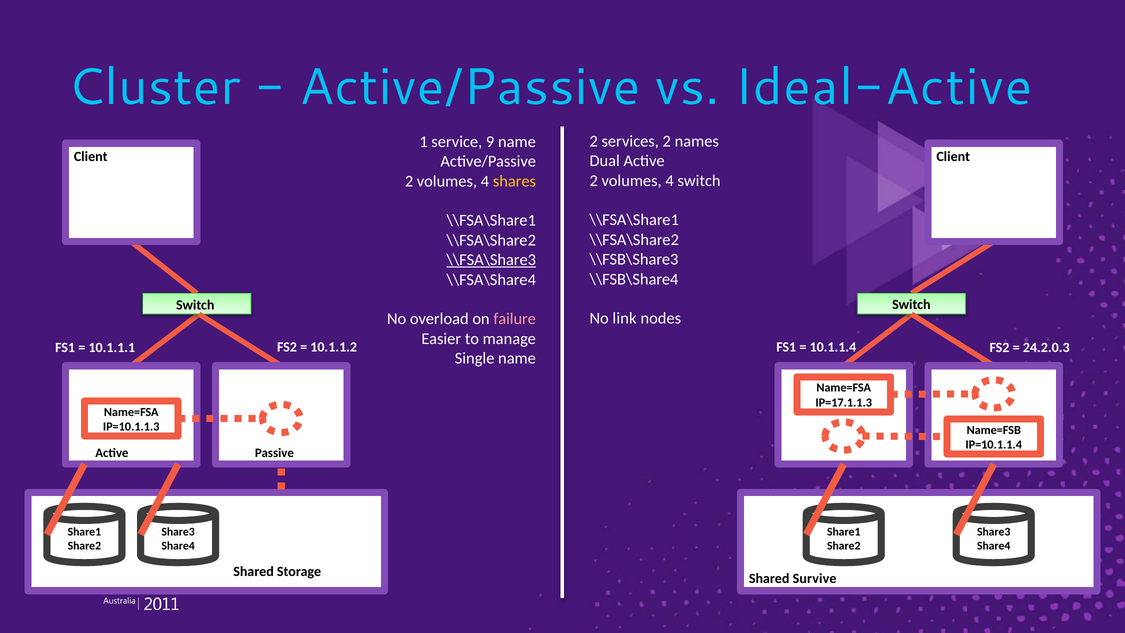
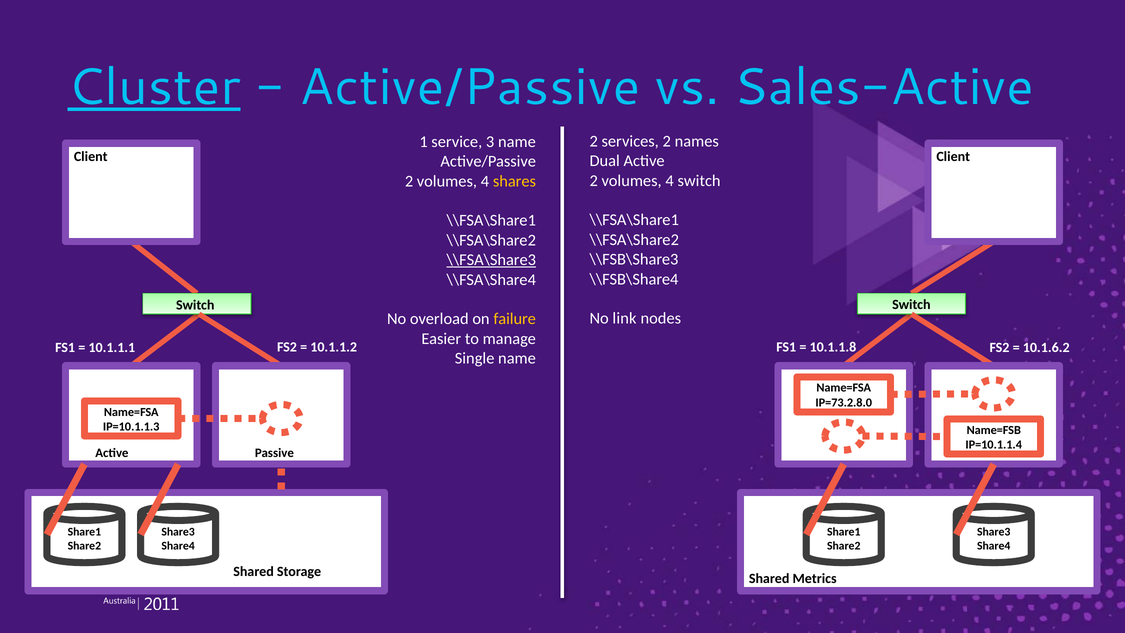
Cluster underline: none -> present (154, 87)
Ideal-Active: Ideal-Active -> Sales-Active (884, 87)
9: 9 -> 3 (490, 142)
failure colour: pink -> yellow (515, 319)
10.1.1.4: 10.1.1.4 -> 10.1.1.8 (833, 347)
24.2.0.3: 24.2.0.3 -> 10.1.6.2 (1046, 348)
IP=17.1.1.3: IP=17.1.1.3 -> IP=73.2.8.0 (844, 403)
Survive: Survive -> Metrics (815, 579)
